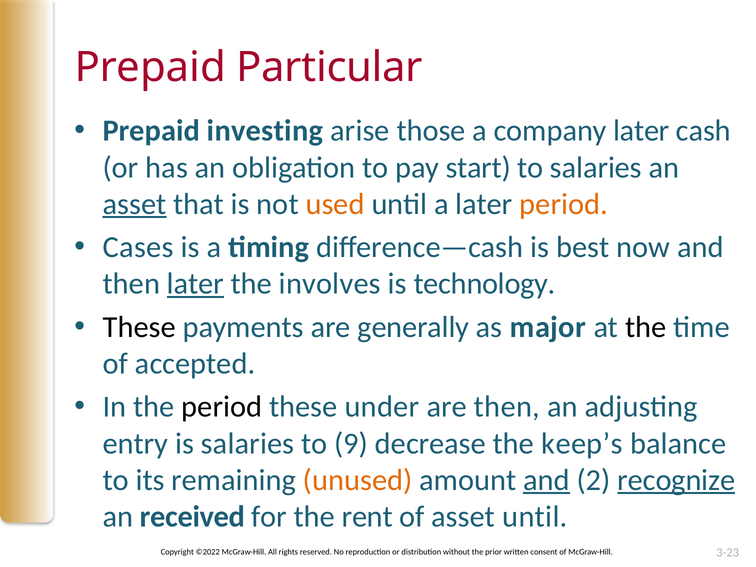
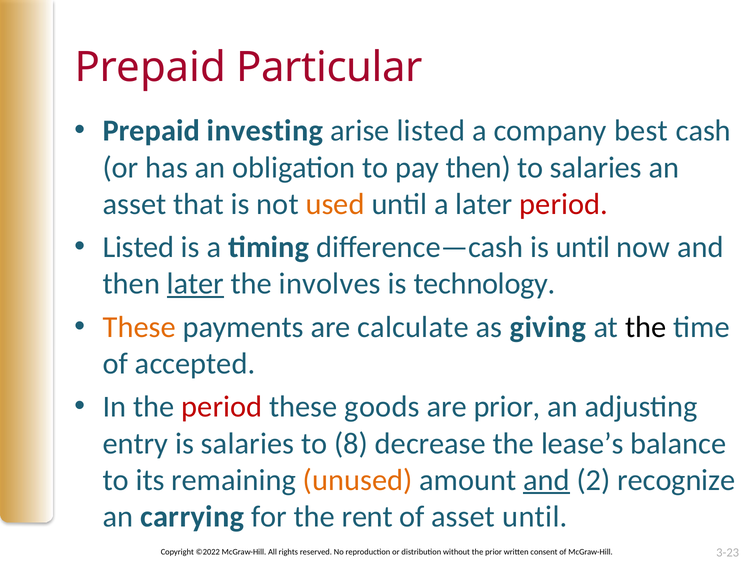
arise those: those -> listed (431, 131)
company later: later -> best (641, 131)
pay start: start -> then (478, 167)
asset underline: present -> none (135, 204)
period colour: orange -> red (564, 204)
Cases: Cases -> Listed (139, 247)
is best: best -> until (583, 247)
These colour: black -> orange (139, 327)
generally: generally -> calculate (413, 327)
major: major -> giving (548, 327)
period colour: black -> red (222, 407)
under: under -> goods (382, 407)
are then: then -> prior (507, 407)
9: 9 -> 8 (351, 443)
keep’s: keep’s -> lease’s (582, 443)
recognize underline: present -> none (676, 480)
received: received -> carrying (192, 517)
